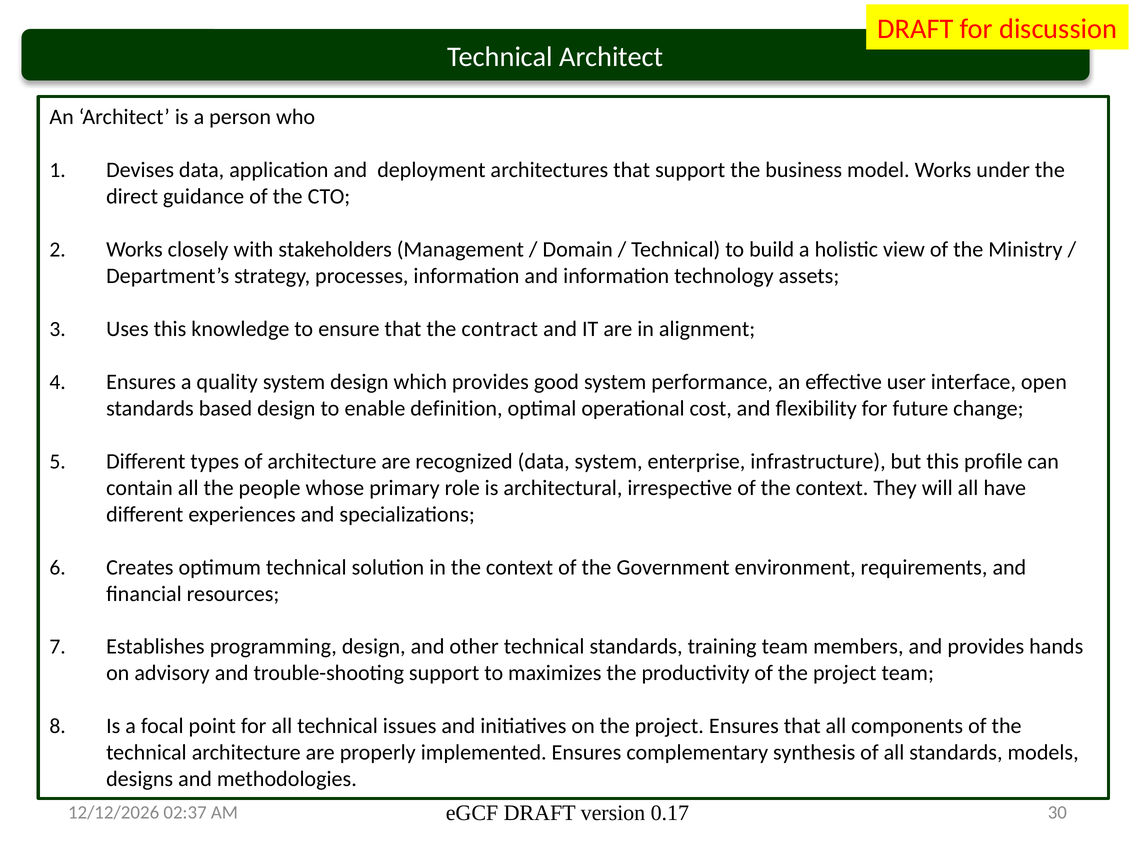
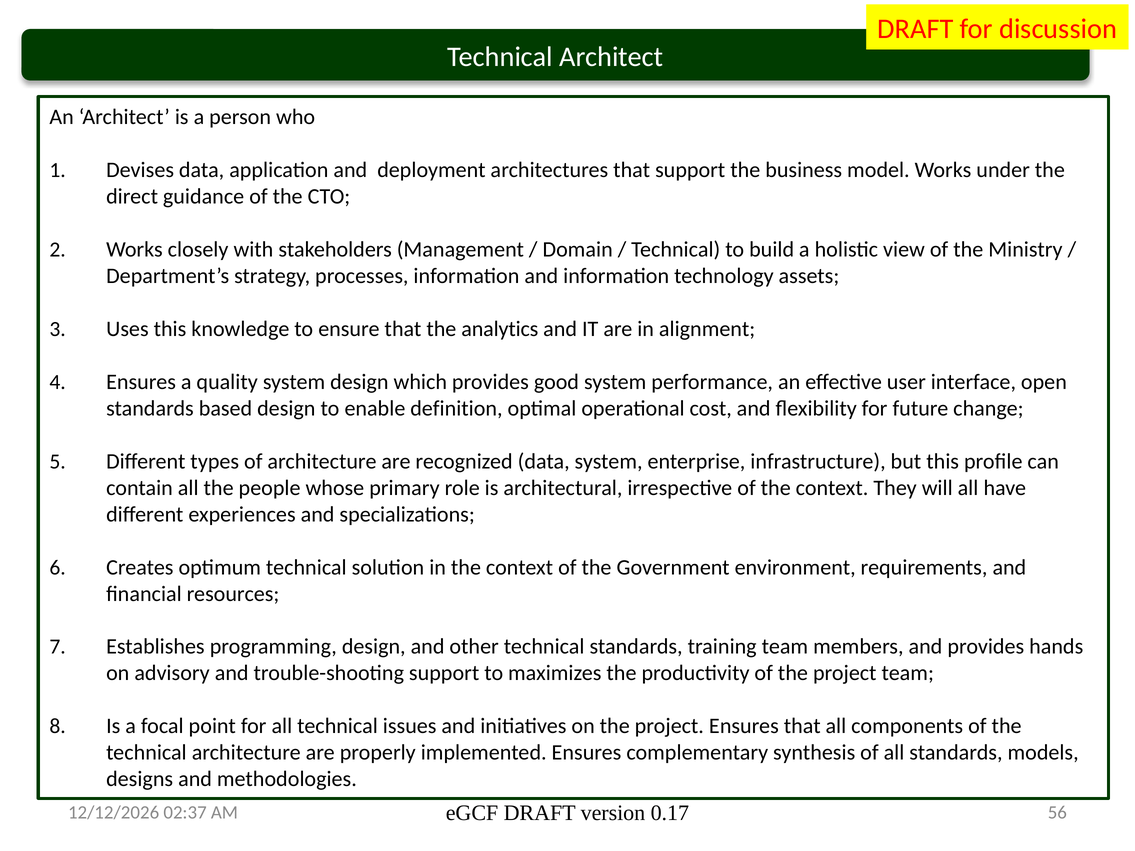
contract: contract -> analytics (500, 329)
30: 30 -> 56 (1057, 813)
